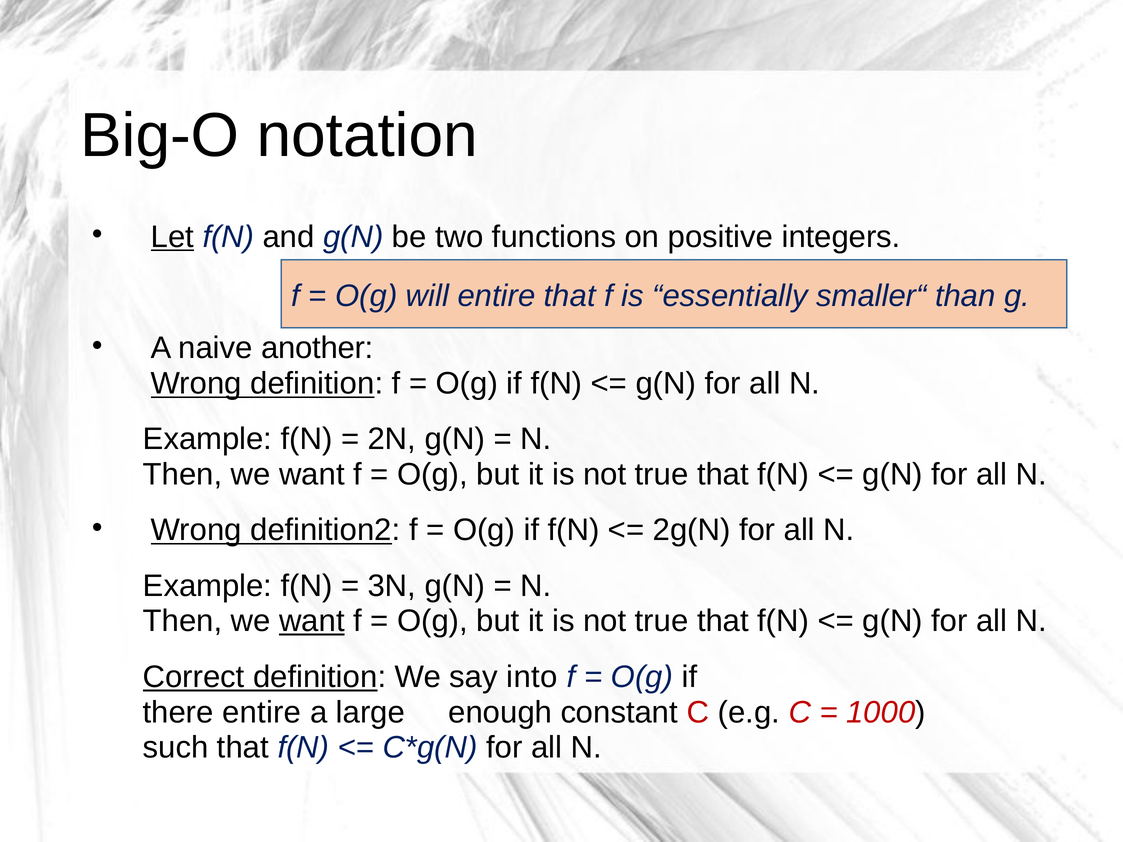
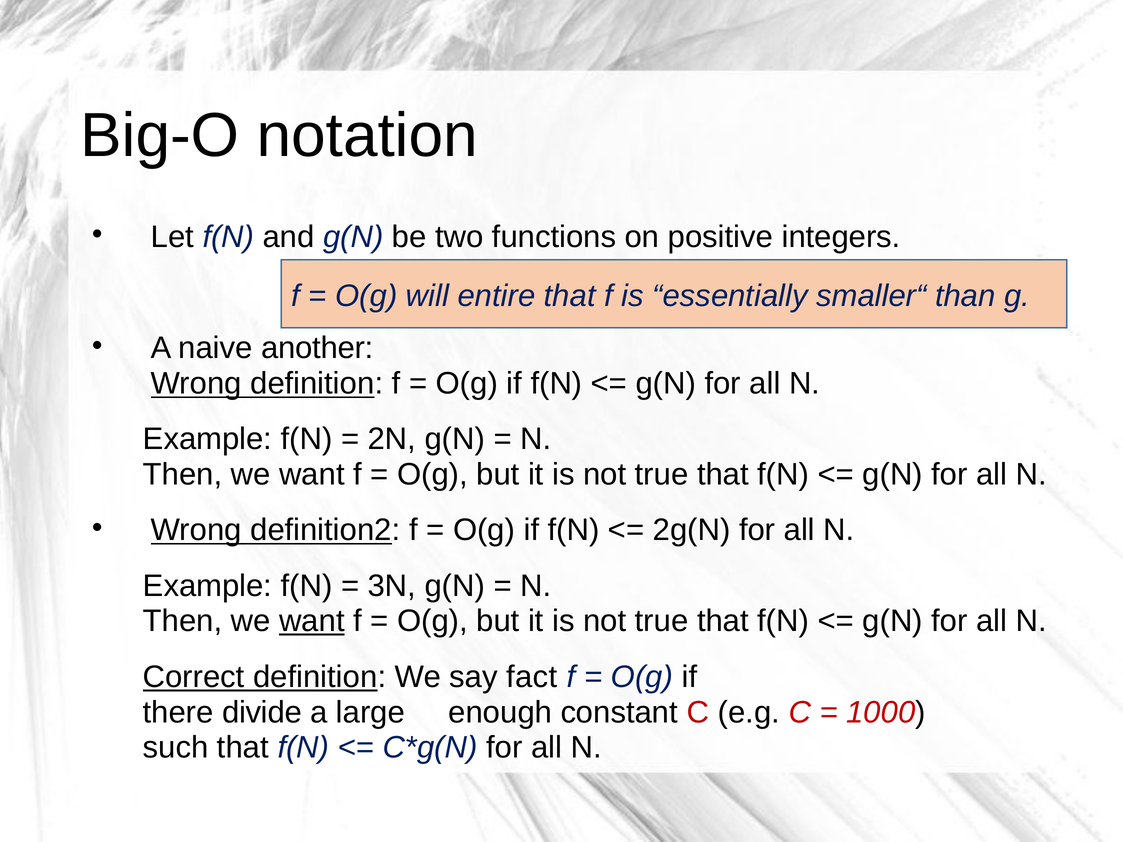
Let underline: present -> none (172, 237)
into: into -> fact (532, 677)
there entire: entire -> divide (262, 712)
